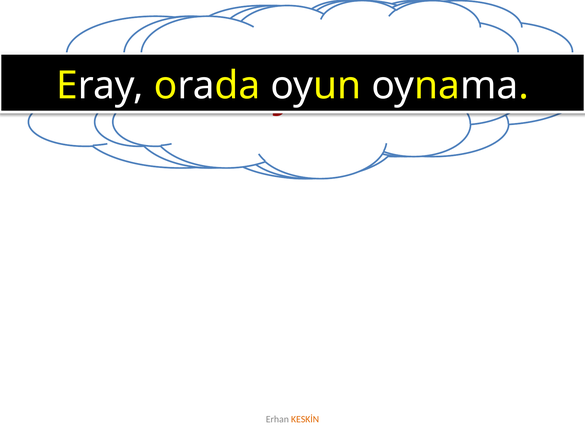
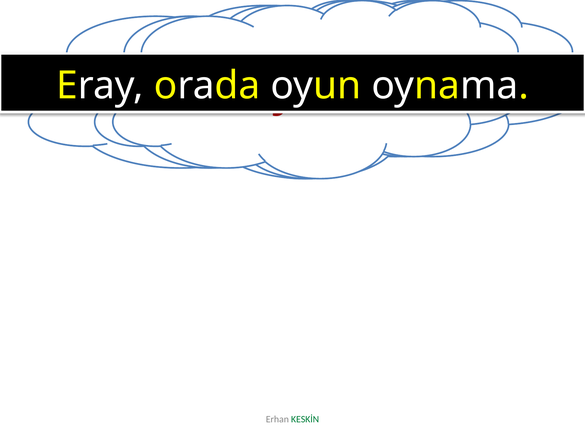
KESKİN colour: orange -> green (305, 419)
